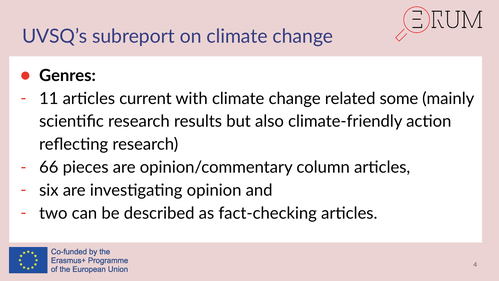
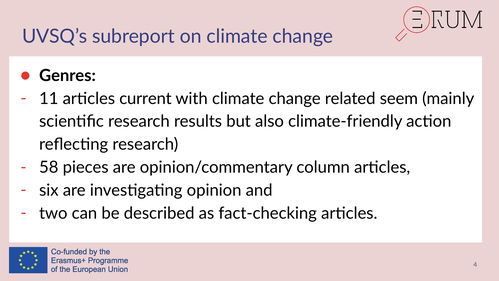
some: some -> seem (399, 98)
66: 66 -> 58 (49, 167)
